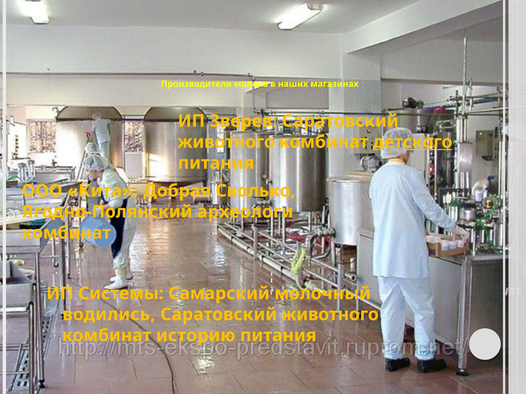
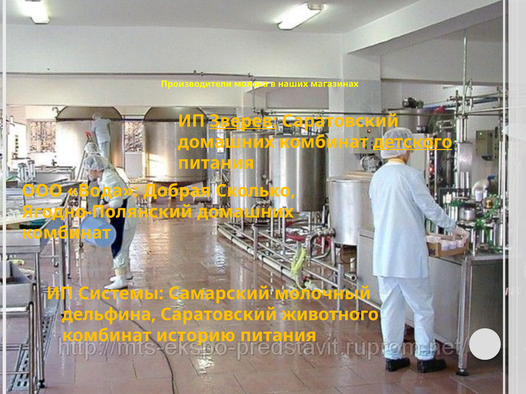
Зверев underline: none -> present (243, 121)
животного: животного -> домашних (226, 142)
Кита: Кита -> Вода (103, 191)
Ягодно-Полянский археологи: археологи -> домашних (245, 212)
водились: водились -> дельфина (109, 315)
